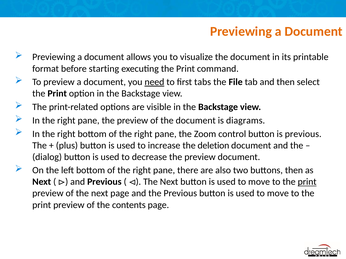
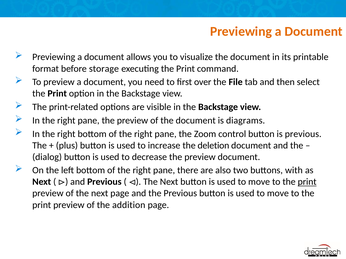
starting: starting -> storage (104, 69)
need underline: present -> none (154, 82)
tabs: tabs -> over (203, 82)
buttons then: then -> with (294, 171)
contents: contents -> addition (129, 205)
